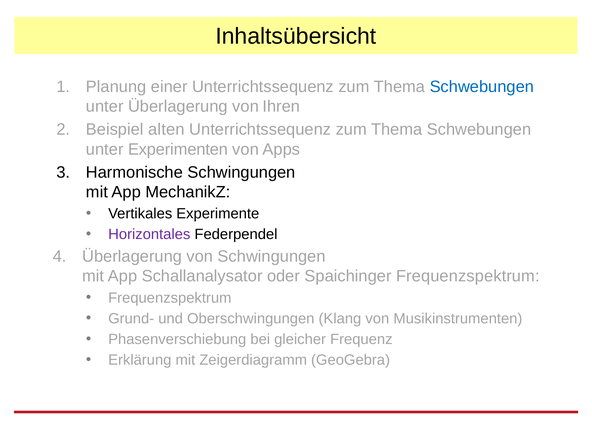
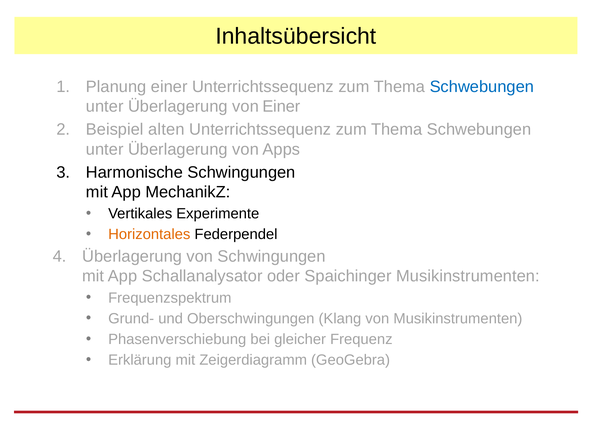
von Ihren: Ihren -> Einer (281, 106)
Experimenten: Experimenten -> Überlagerung (178, 149)
Horizontales colour: purple -> orange (149, 234)
Spaichinger Frequenzspektrum: Frequenzspektrum -> Musikinstrumenten (468, 276)
